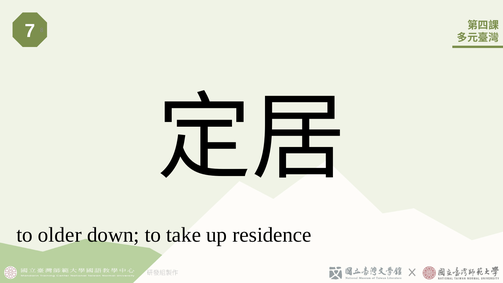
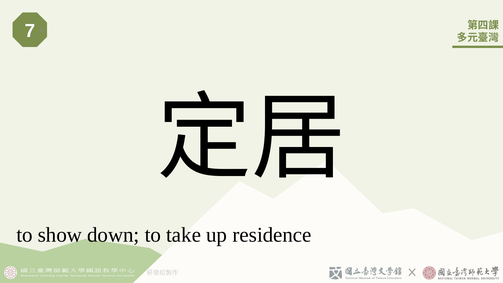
older: older -> show (60, 235)
